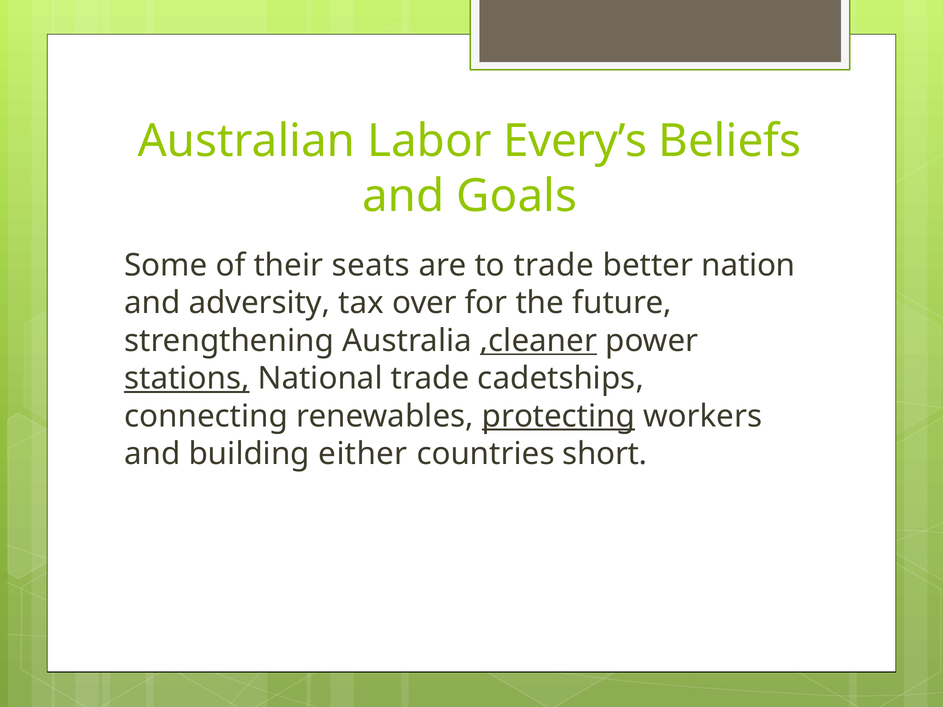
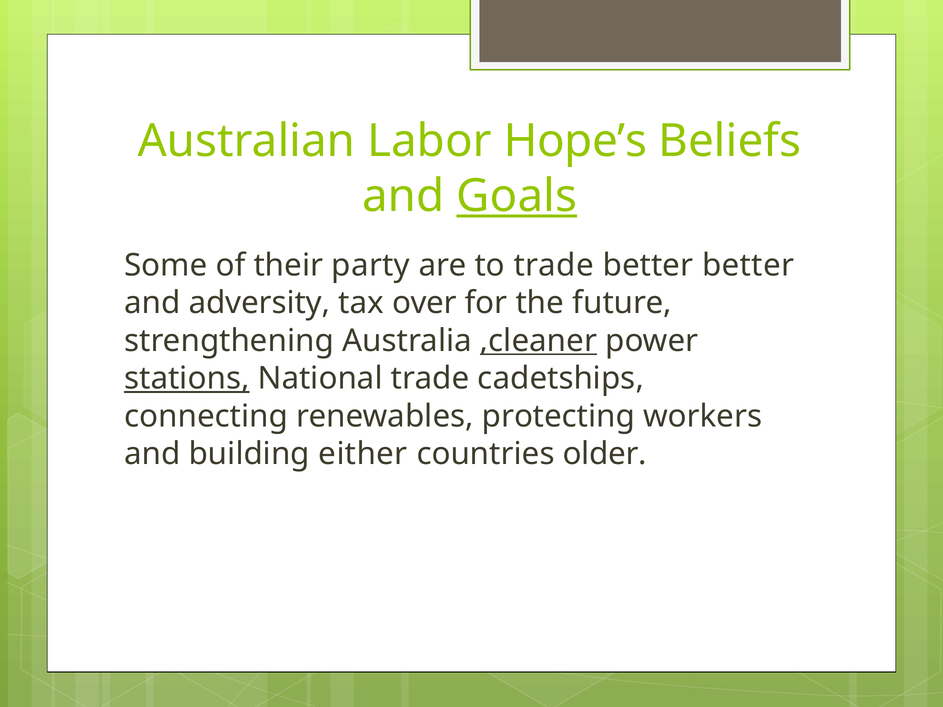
Every’s: Every’s -> Hope’s (575, 141)
Goals underline: none -> present (517, 196)
seats: seats -> party (371, 265)
better nation: nation -> better (748, 265)
protecting underline: present -> none (558, 416)
short: short -> older (605, 454)
